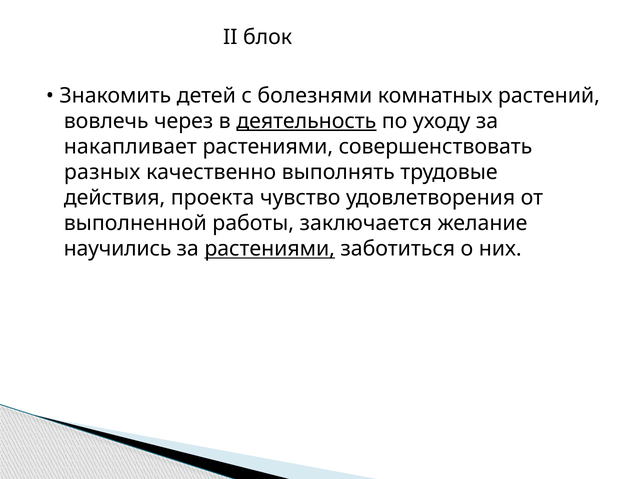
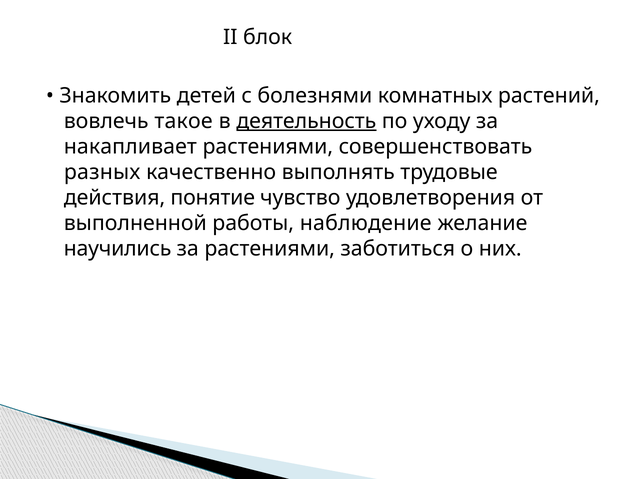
через: через -> такое (184, 121)
проекта: проекта -> понятие (213, 198)
заключается: заключается -> наблюдение (366, 223)
растениями underline: present -> none (270, 249)
